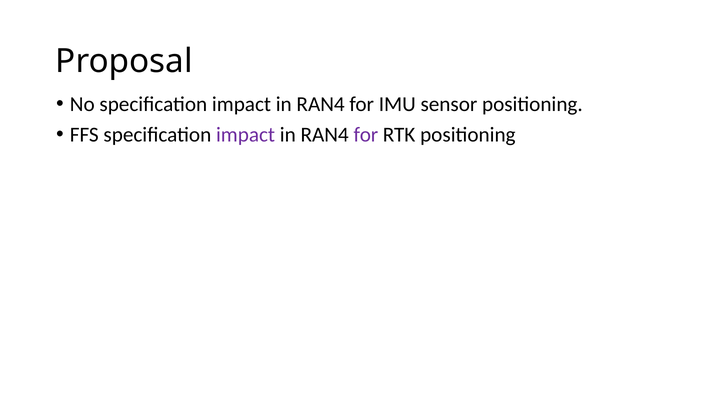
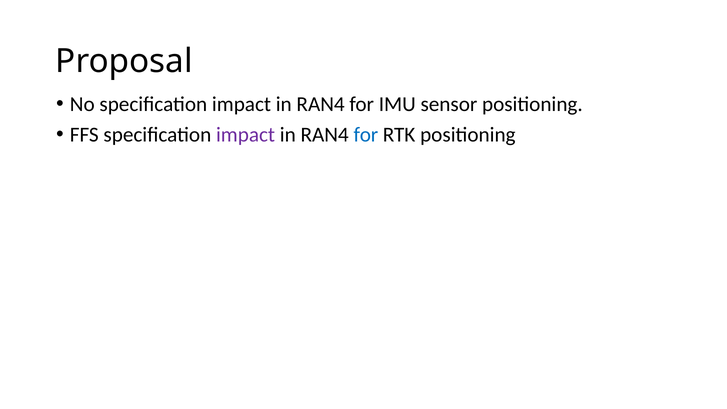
for colour: purple -> blue (366, 135)
